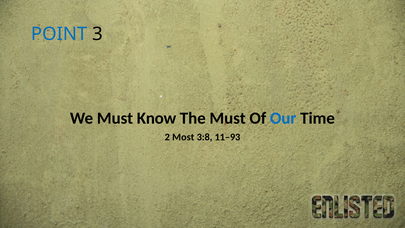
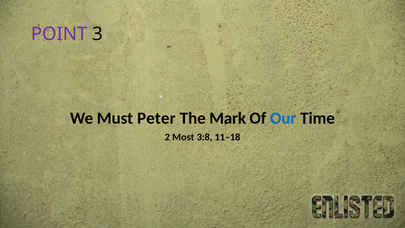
POINT colour: blue -> purple (59, 34)
Know: Know -> Peter (156, 118)
The Must: Must -> Mark (228, 118)
11–93: 11–93 -> 11–18 (227, 137)
